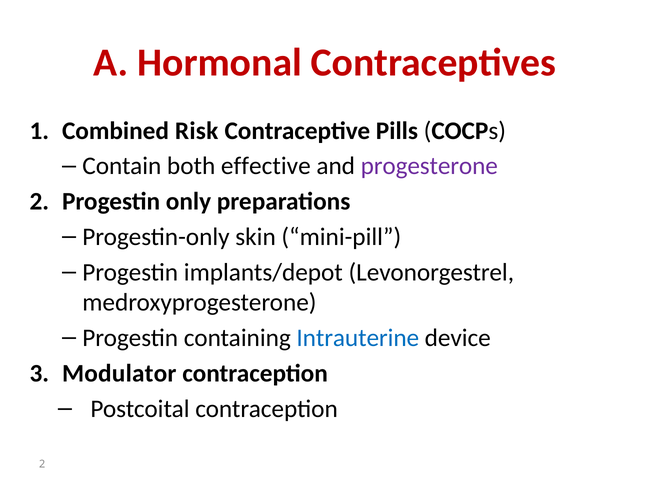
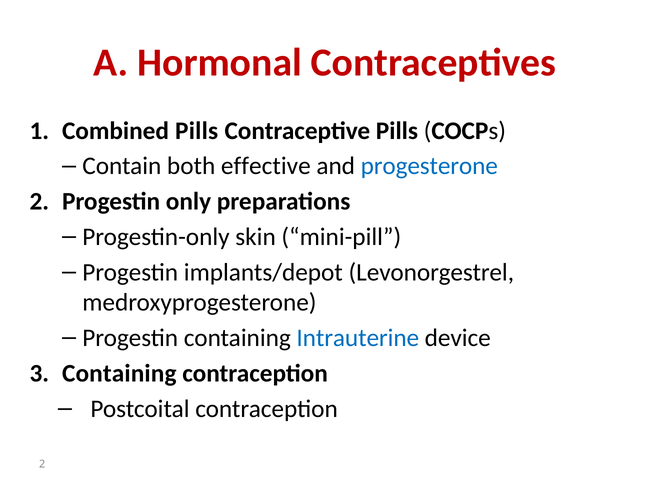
Combined Risk: Risk -> Pills (197, 131)
progesterone colour: purple -> blue (429, 166)
Modulator: Modulator -> Containing (119, 374)
